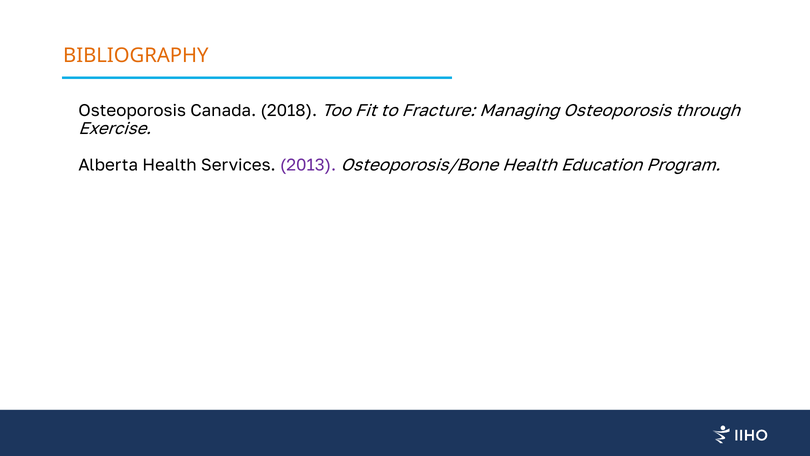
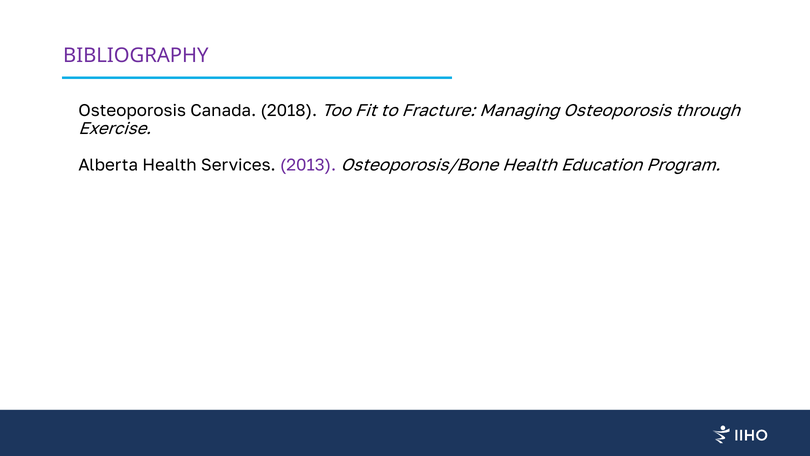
BIBLIOGRAPHY colour: orange -> purple (136, 56)
